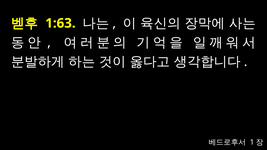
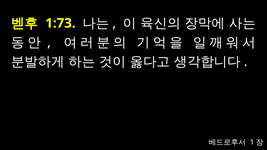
1:63: 1:63 -> 1:73 (60, 23)
